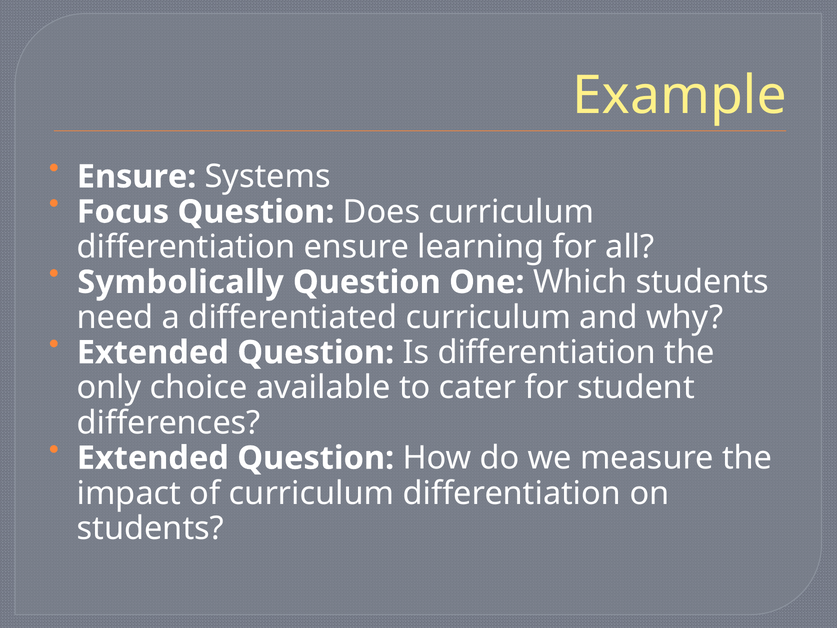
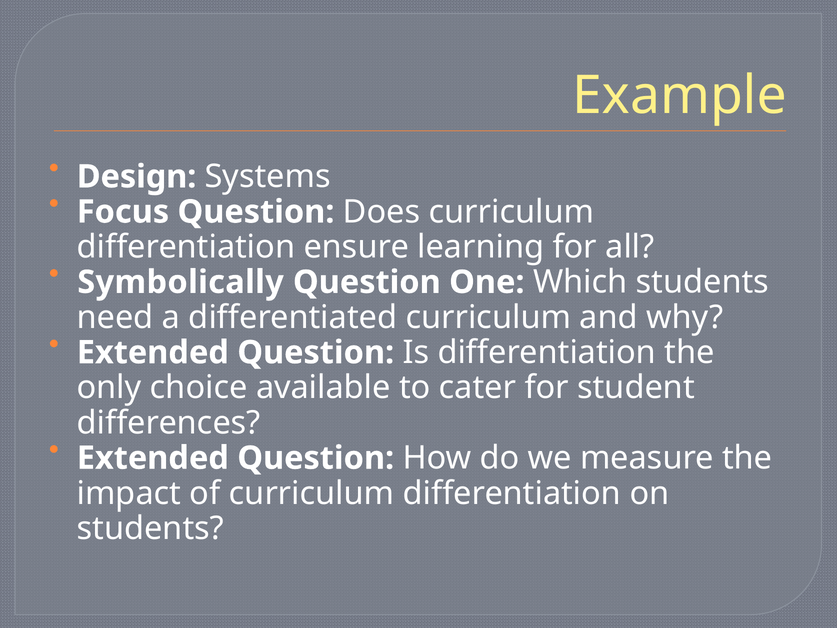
Ensure: Ensure -> Design (137, 177)
